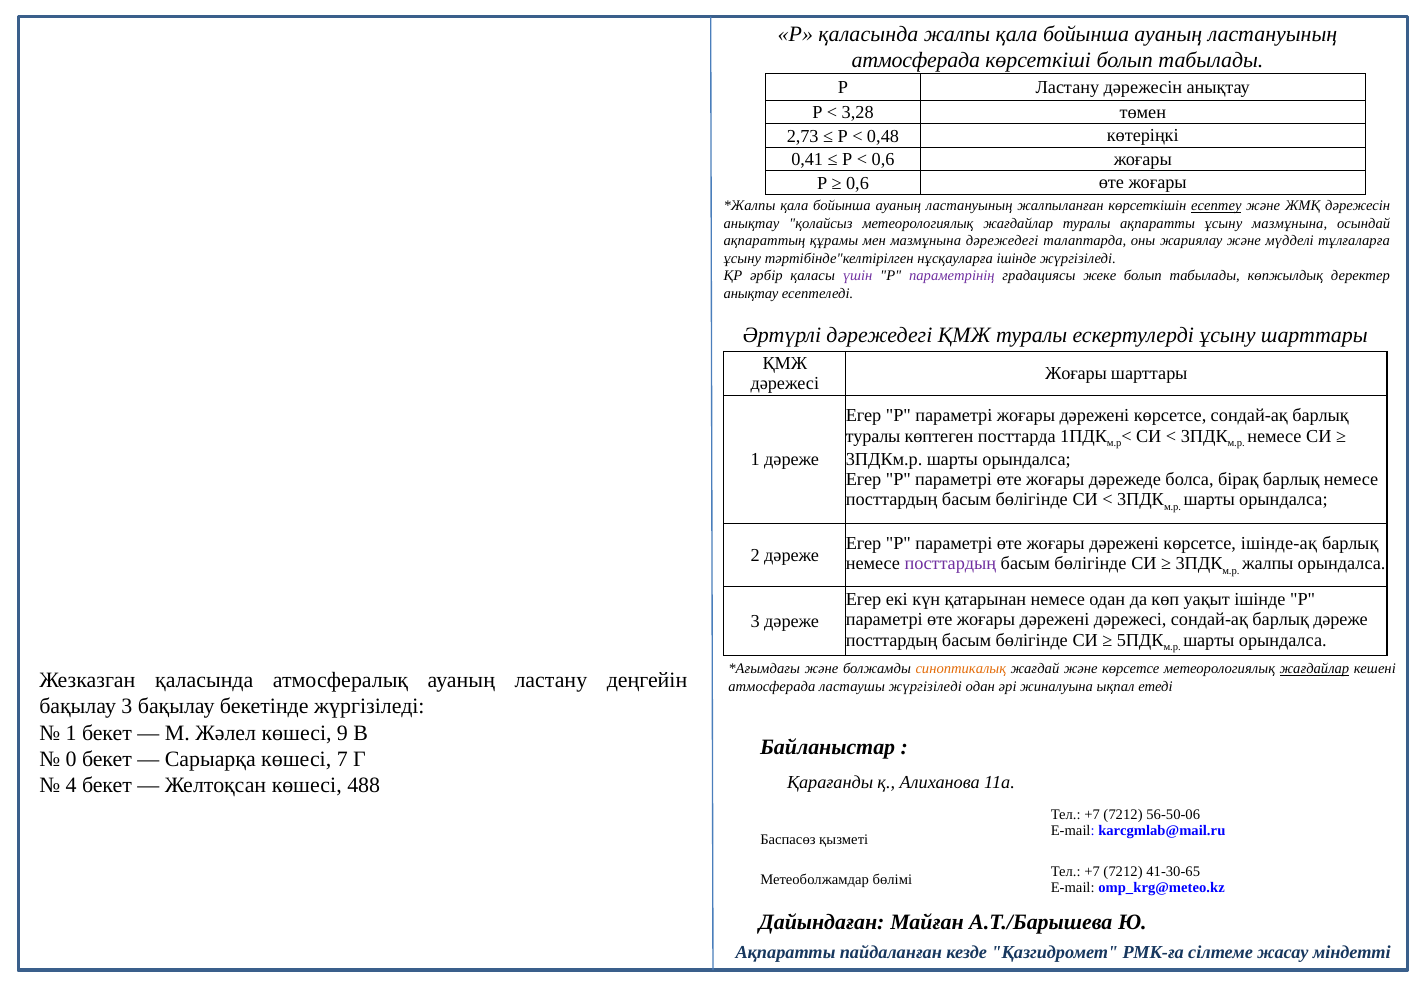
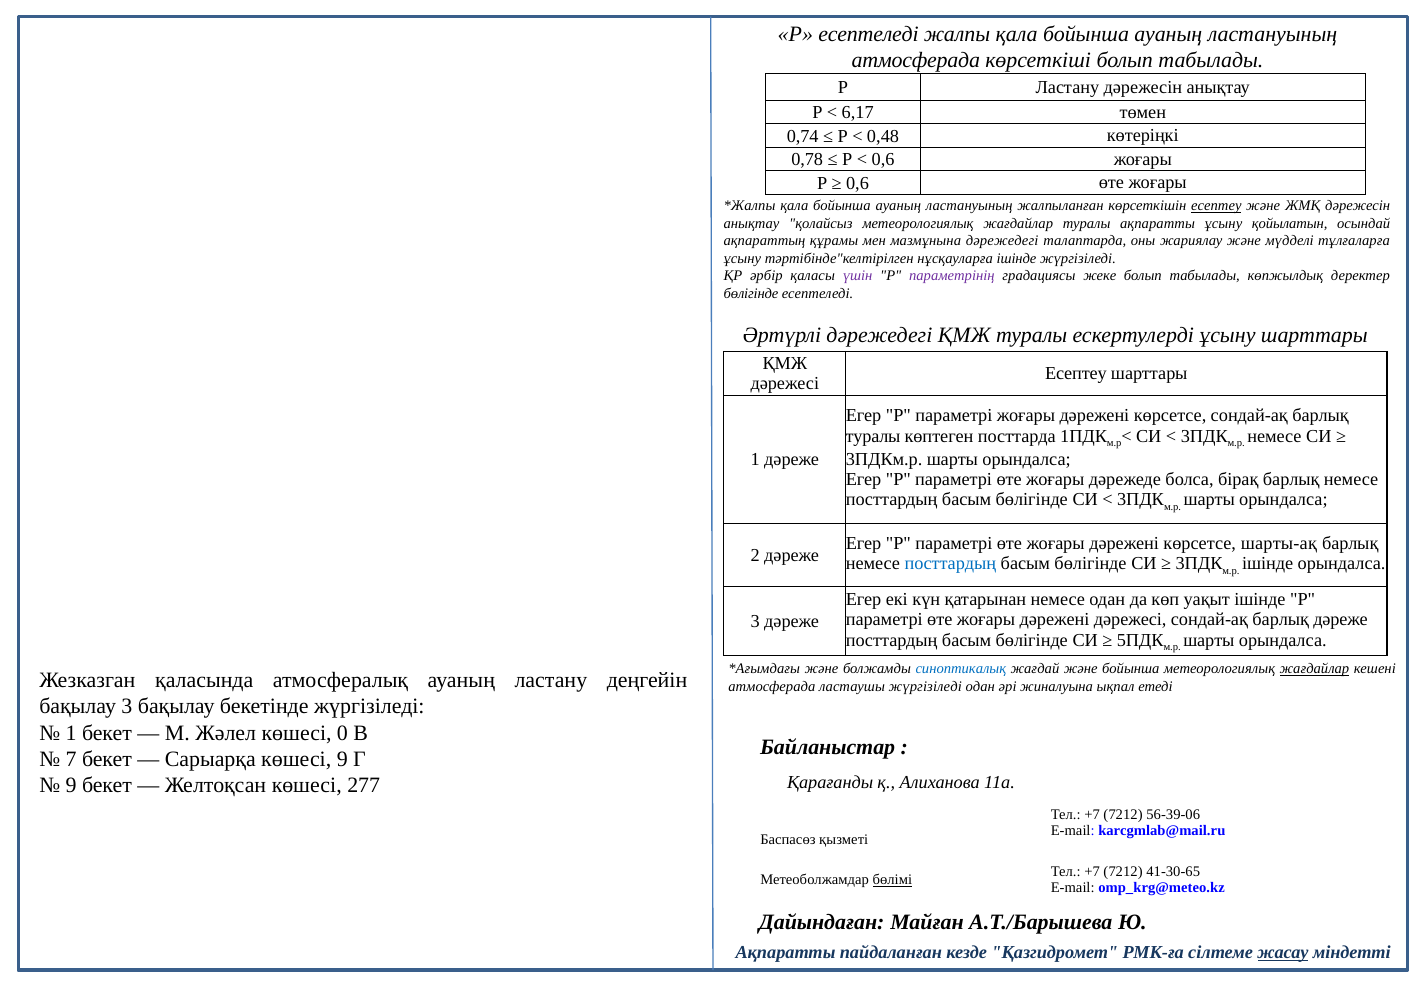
Р қаласында: қаласында -> есептеледі (869, 34)
3,28: 3,28 -> 6,17 (858, 113)
2,73: 2,73 -> 0,74 (803, 136)
0,41: 0,41 -> 0,78 (807, 160)
ұсыну мазмұнына: мазмұнына -> қойылатын (1290, 223)
анықтау: анықтау -> бөлігінде (751, 293)
Жоғары: Жоғары -> Есептеу (1076, 373)
ішінде-ақ: ішінде-ақ -> шарты-ақ (1279, 544)
посттардың colour: purple -> blue (950, 564)
жалпы: жалпы -> ішінде (1268, 564)
синоптикалық colour: orange -> blue (961, 669)
және көрсетсе: көрсетсе -> бойынша (1131, 669)
9: 9 -> 0 (342, 733)
0: 0 -> 7 (71, 760)
көшесі 7: 7 -> 9 (342, 760)
4: 4 -> 9 (71, 786)
488: 488 -> 277 (364, 786)
56-50-06: 56-50-06 -> 56-39-06 (1173, 815)
бөлімі underline: none -> present (892, 880)
жасау underline: none -> present (1283, 952)
